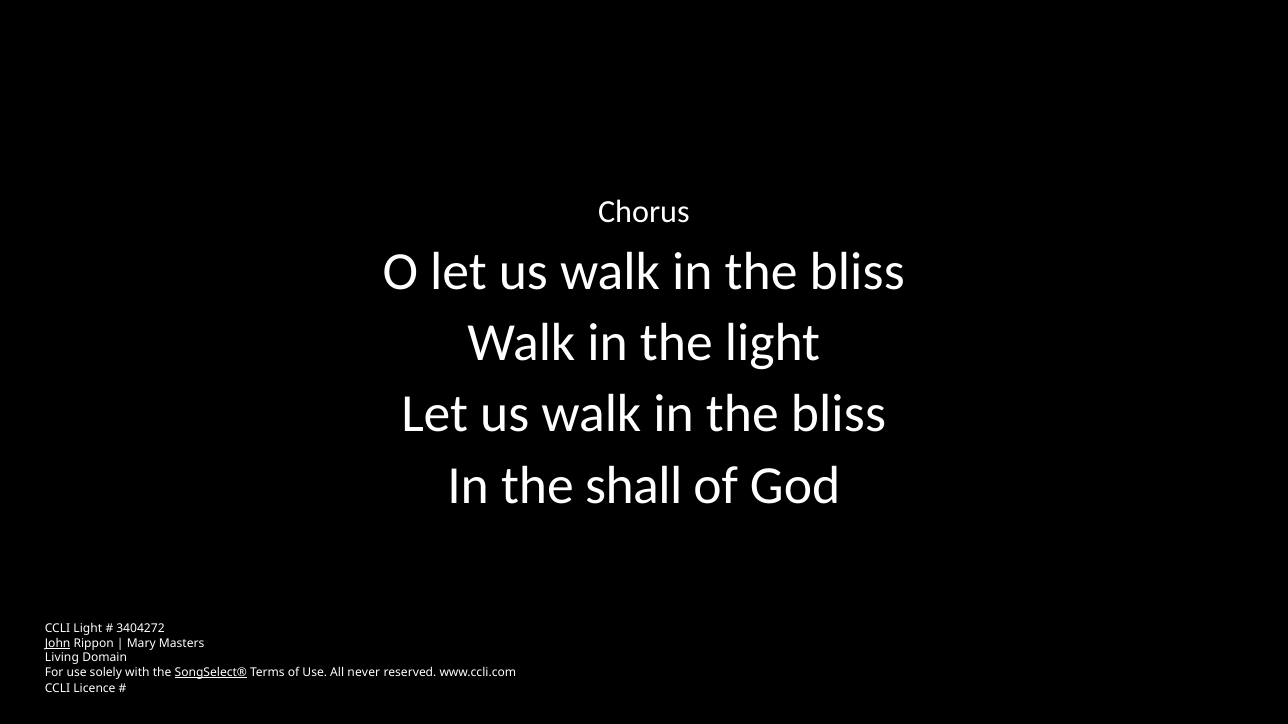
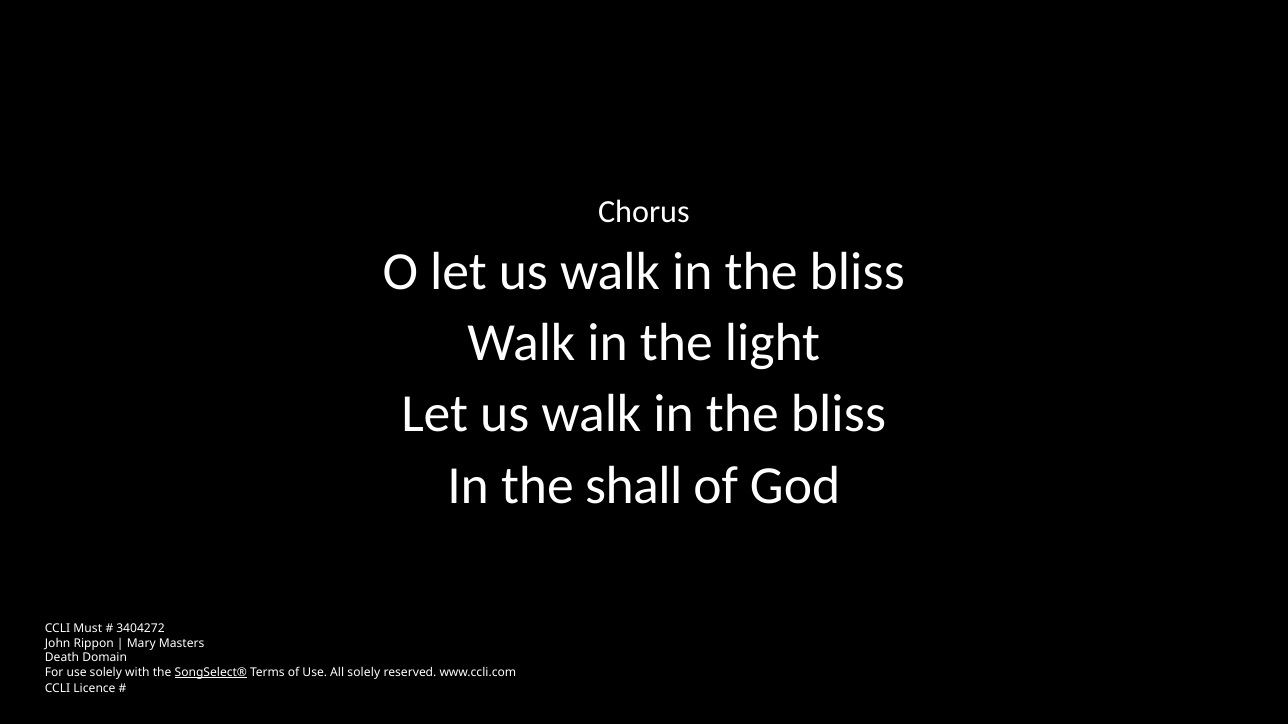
CCLI Light: Light -> Must (88, 629)
John underline: present -> none (58, 644)
Living: Living -> Death (62, 658)
All never: never -> solely (364, 673)
